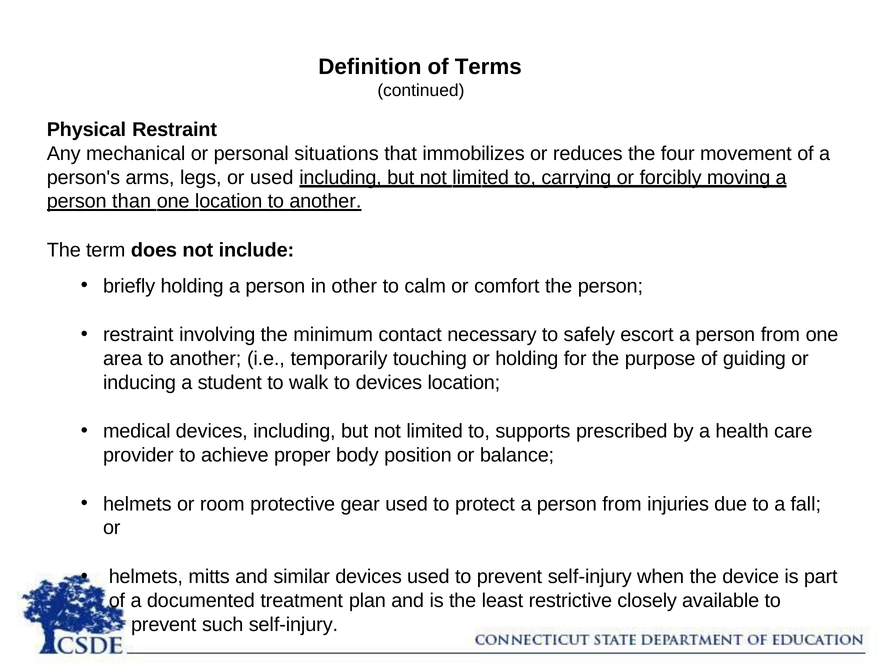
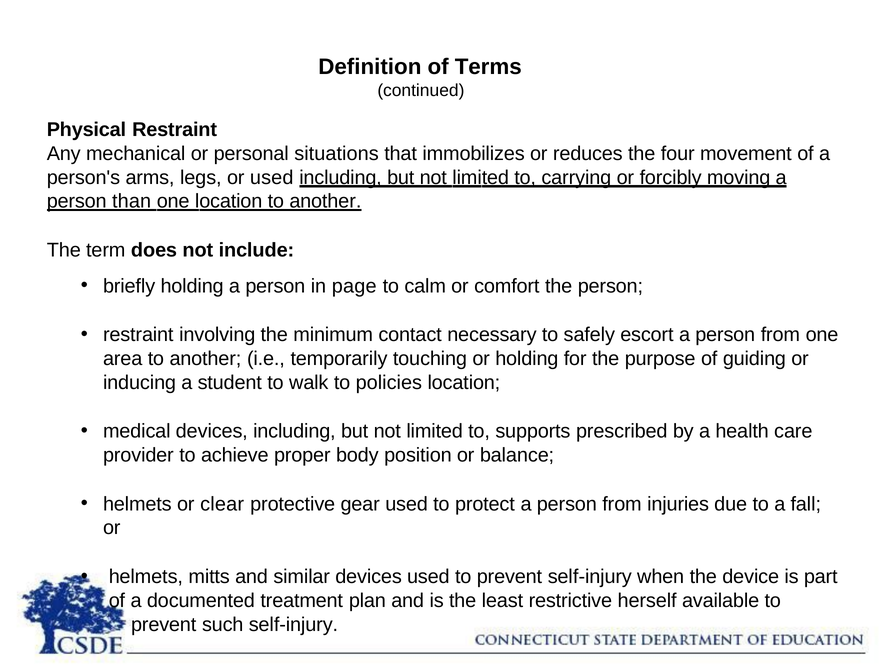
other: other -> page (354, 286)
to devices: devices -> policies (389, 383)
room: room -> clear (222, 504)
closely: closely -> herself (647, 601)
